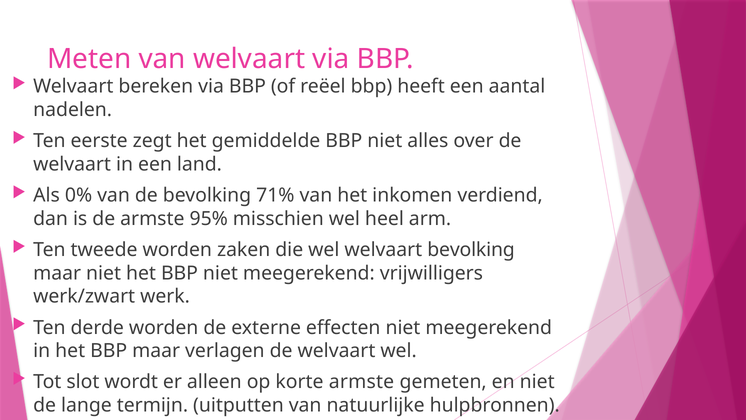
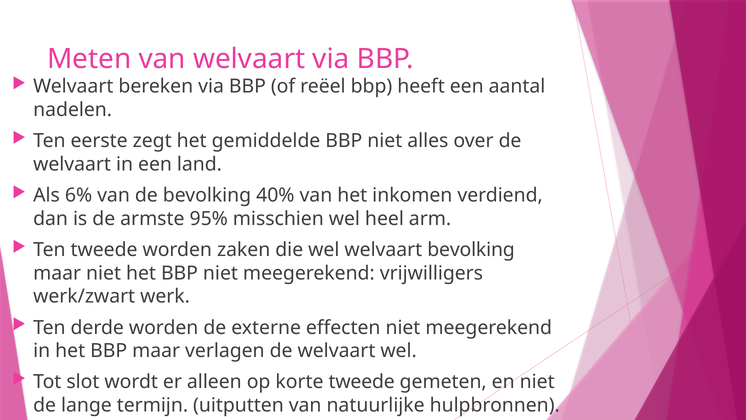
0%: 0% -> 6% (79, 195)
71%: 71% -> 40% (275, 195)
korte armste: armste -> tweede (362, 382)
